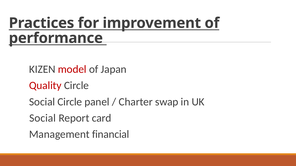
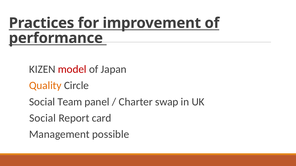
Quality colour: red -> orange (45, 86)
Social Circle: Circle -> Team (70, 102)
financial: financial -> possible (111, 135)
